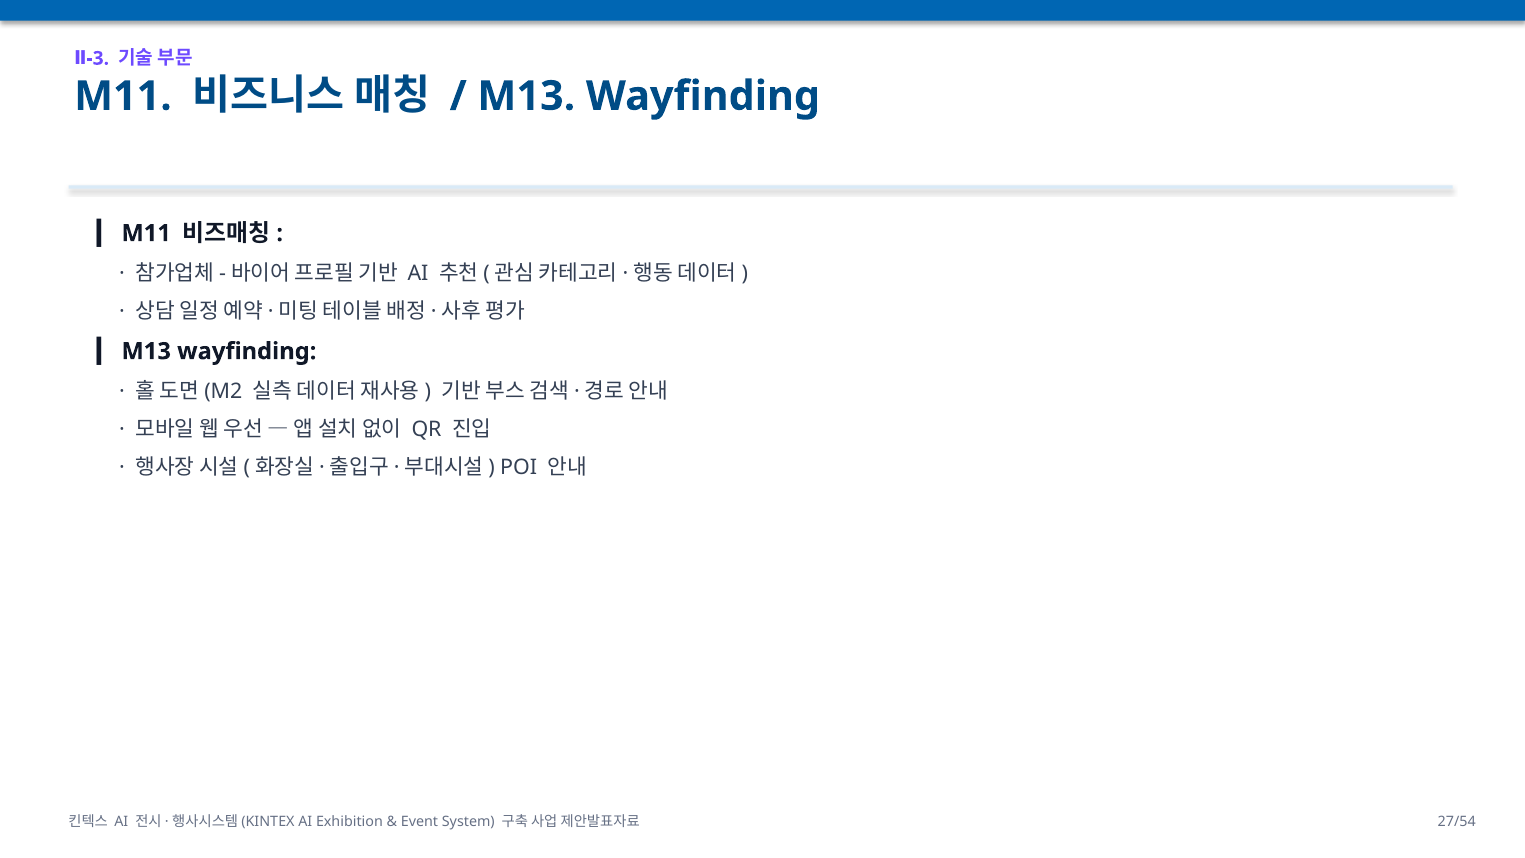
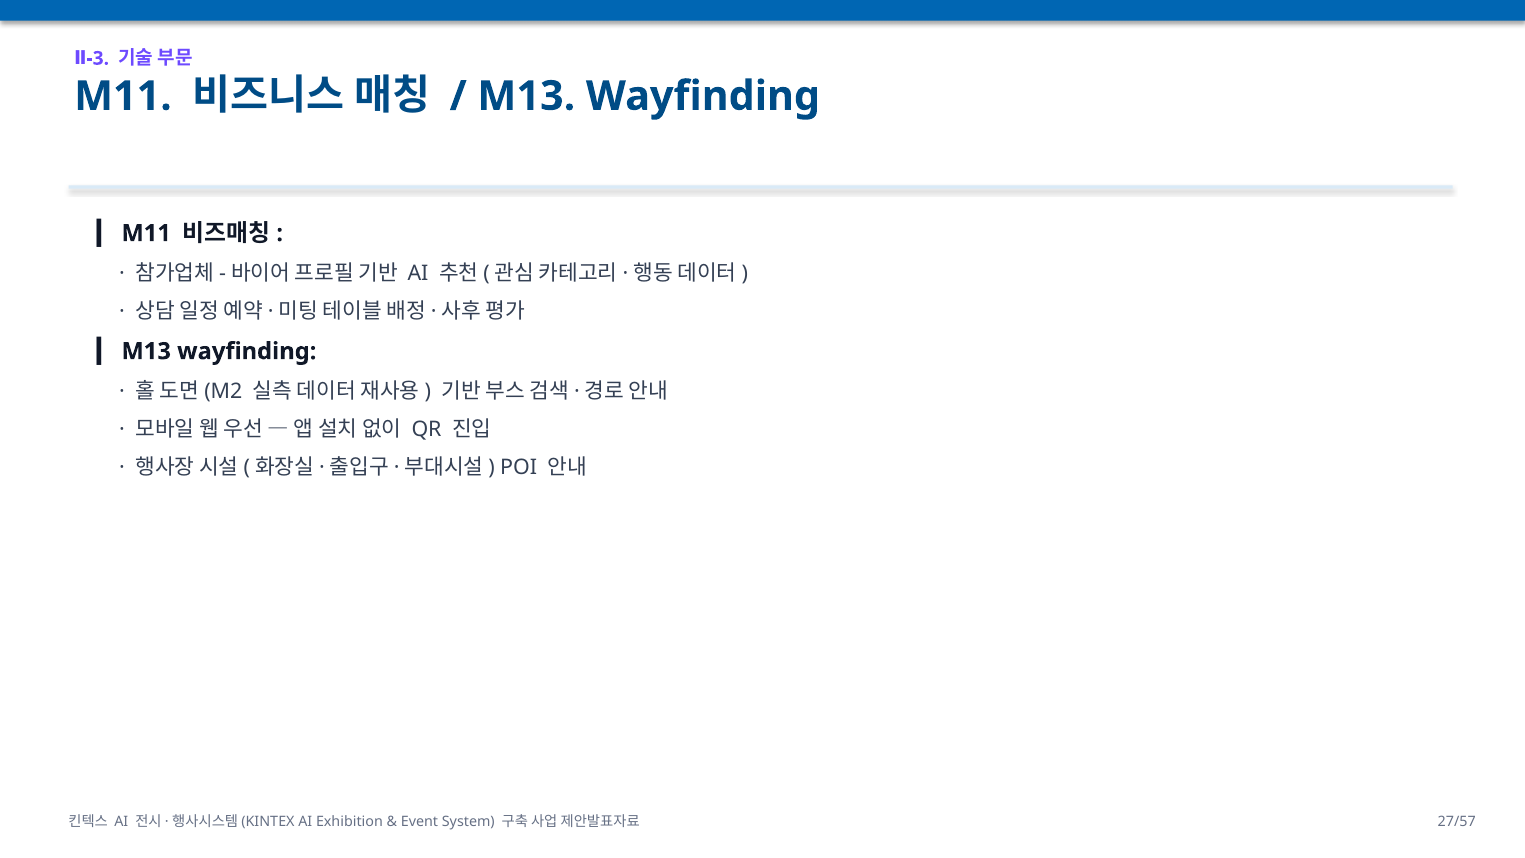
27/54: 27/54 -> 27/57 (1457, 822)
